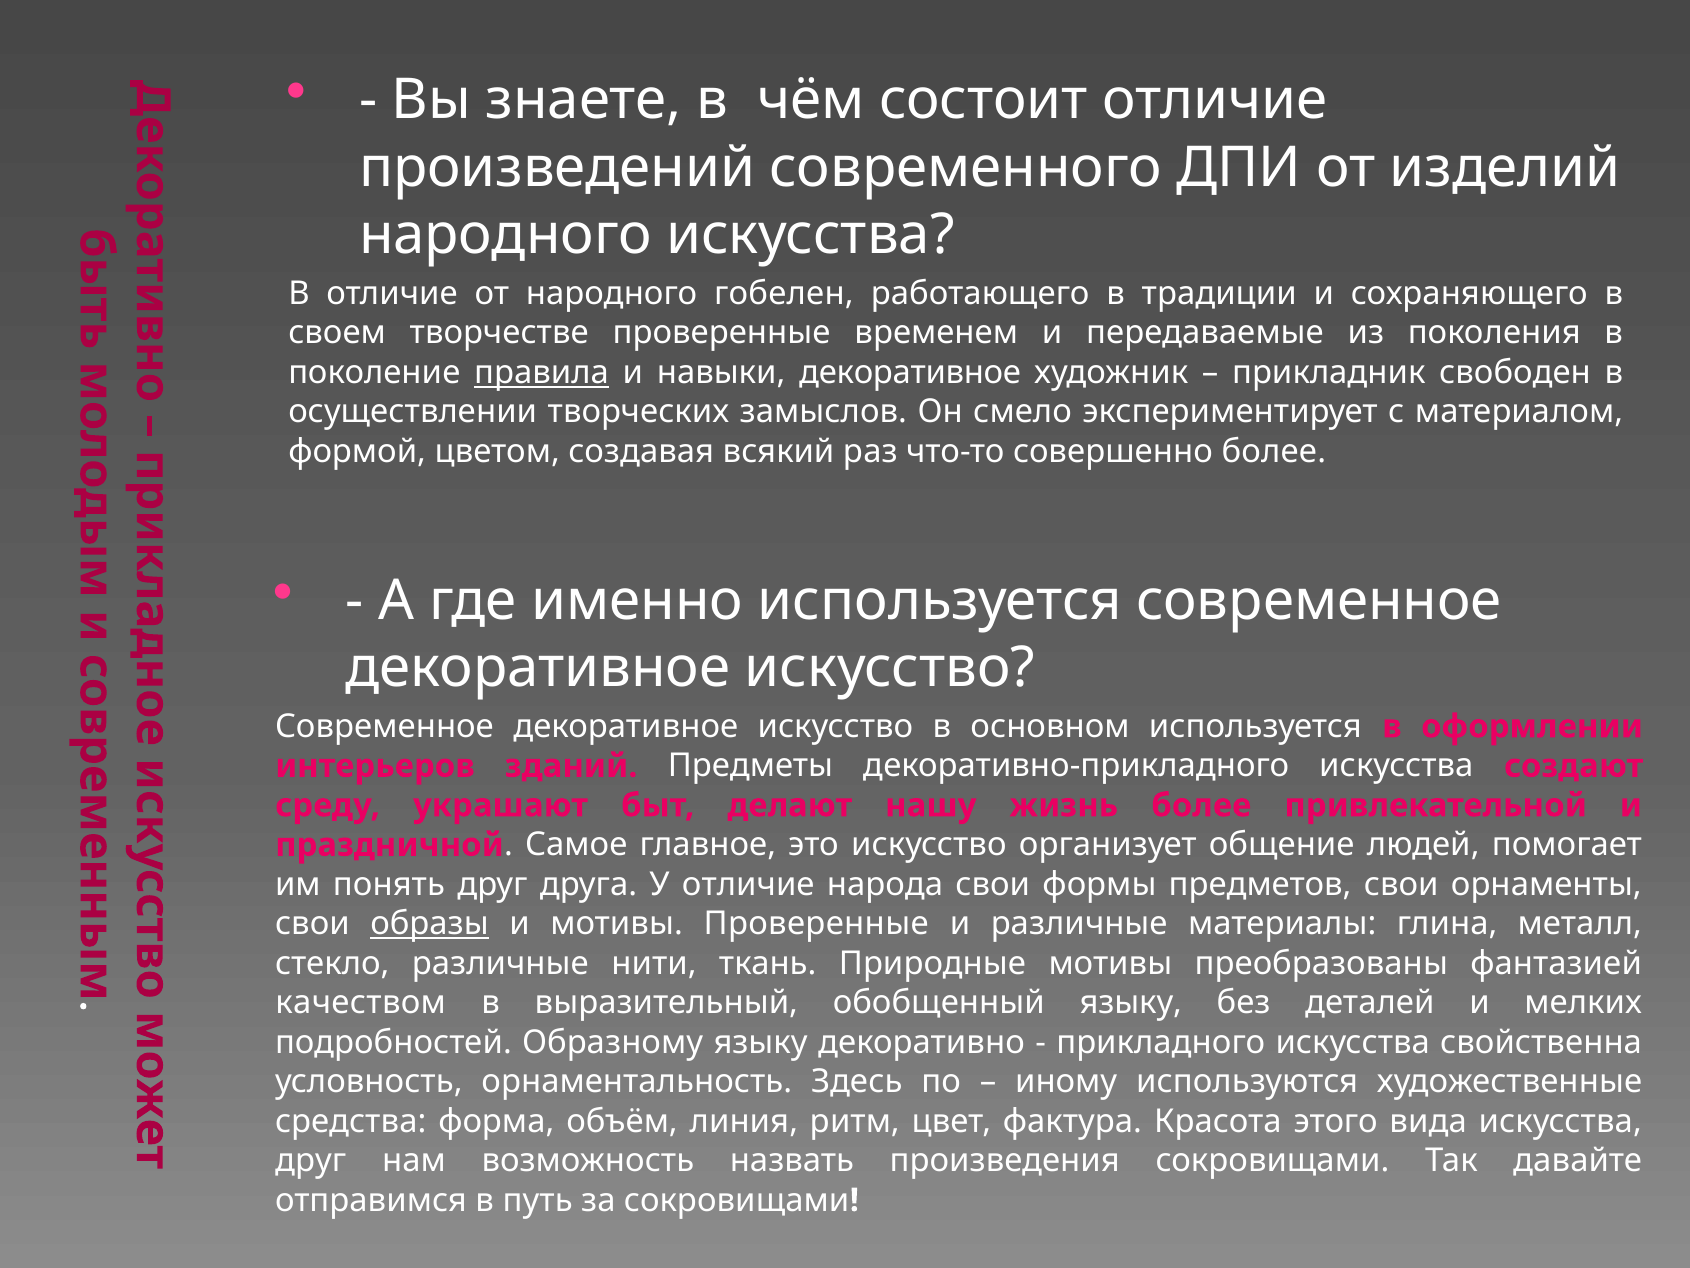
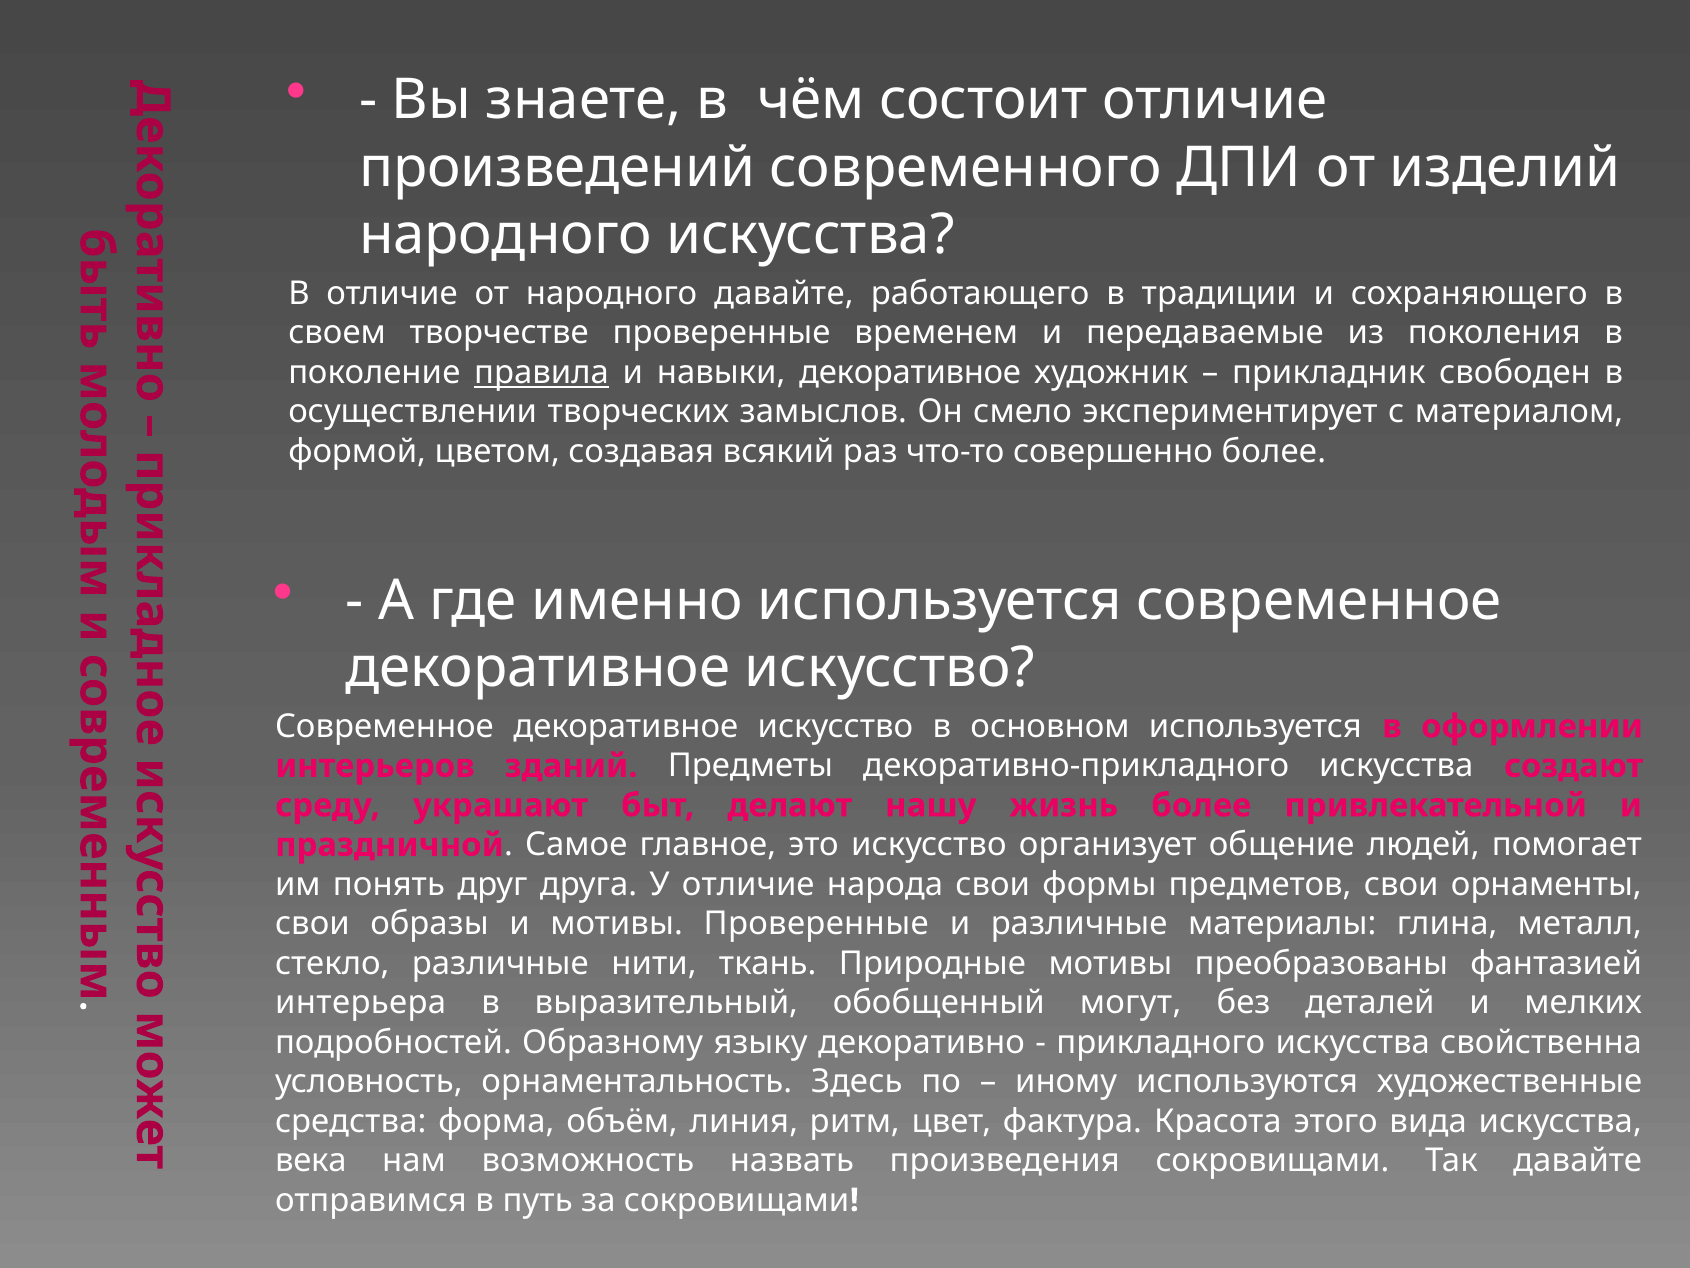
народного гобелен: гобелен -> давайте (784, 294)
образы underline: present -> none (430, 924)
качеством: качеством -> интерьера (361, 1002)
обобщенный языку: языку -> могут (1131, 1002)
друг: друг -> века (311, 1160)
